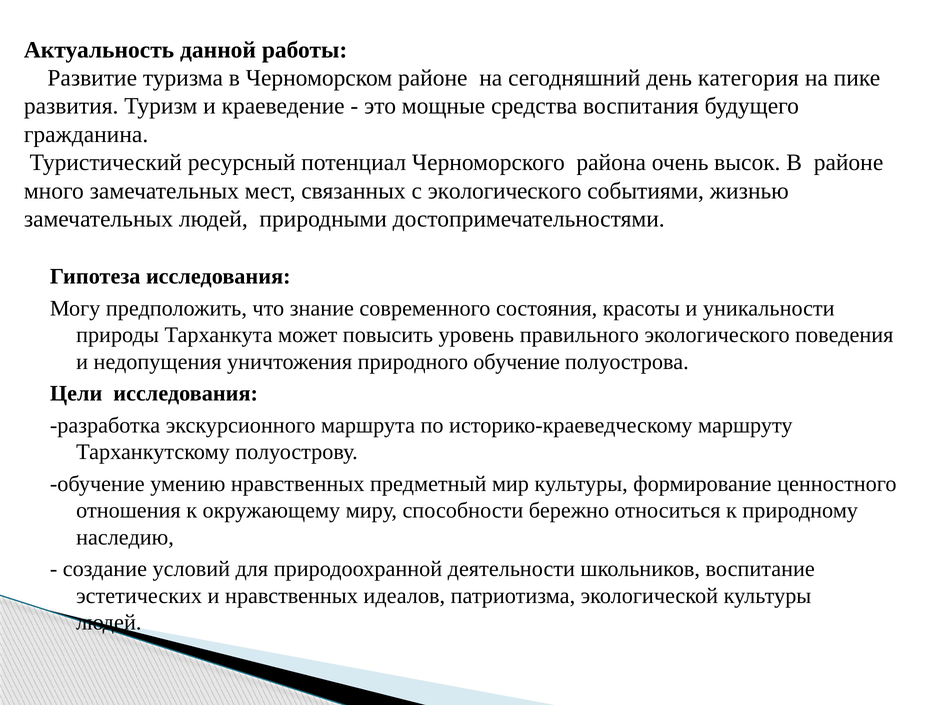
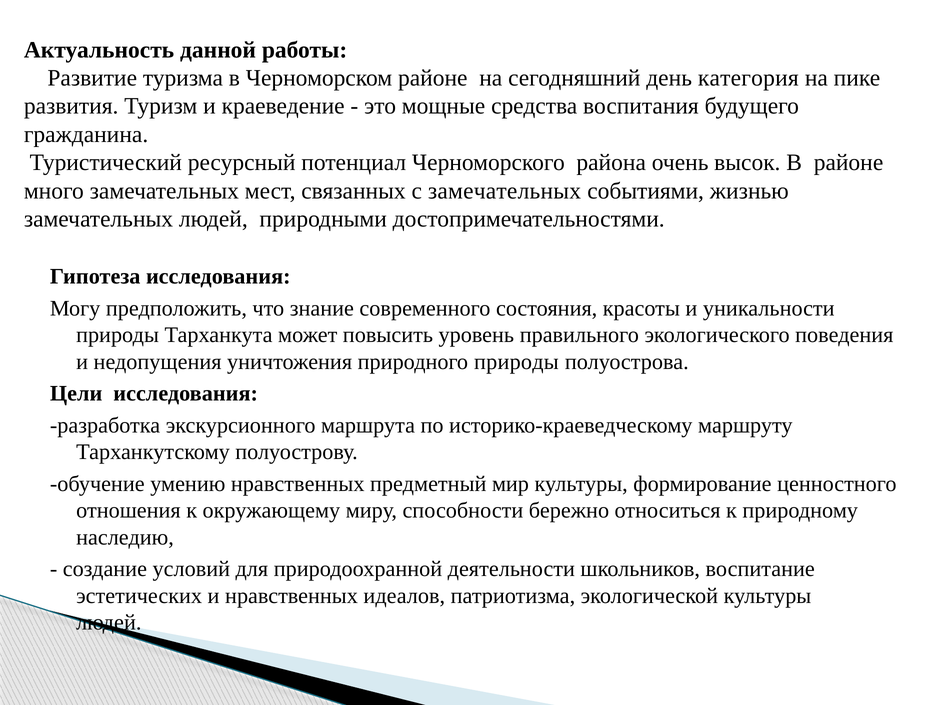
с экологического: экологического -> замечательных (505, 191)
природного обучение: обучение -> природы (516, 362)
